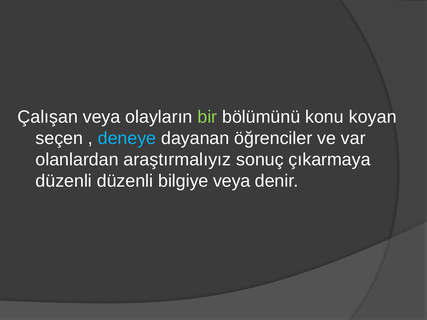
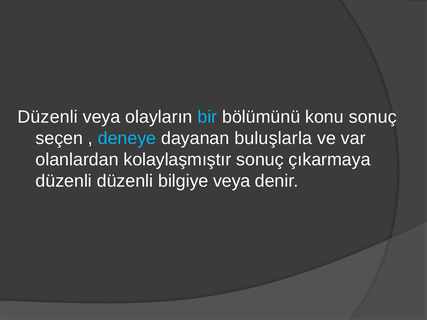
Çalışan: Çalışan -> Düzenli (48, 117)
bir colour: light green -> light blue (207, 117)
konu koyan: koyan -> sonuç (373, 117)
öğrenciler: öğrenciler -> buluşlarla (273, 138)
araştırmalıyız: araştırmalıyız -> kolaylaşmıştır (177, 160)
